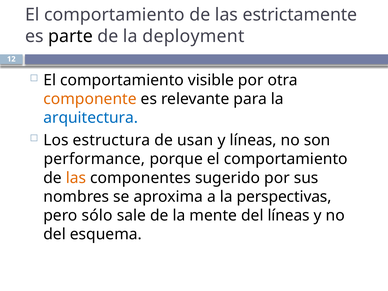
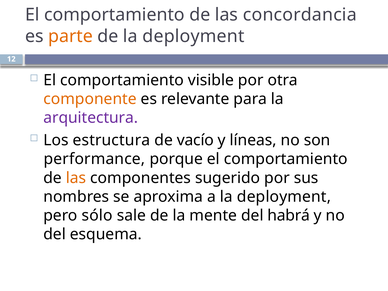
estrictamente: estrictamente -> concordancia (300, 15)
parte colour: black -> orange (71, 36)
arquitectura colour: blue -> purple (91, 118)
usan: usan -> vacío (195, 140)
a la perspectivas: perspectivas -> deployment (284, 197)
del líneas: líneas -> habrá (289, 215)
